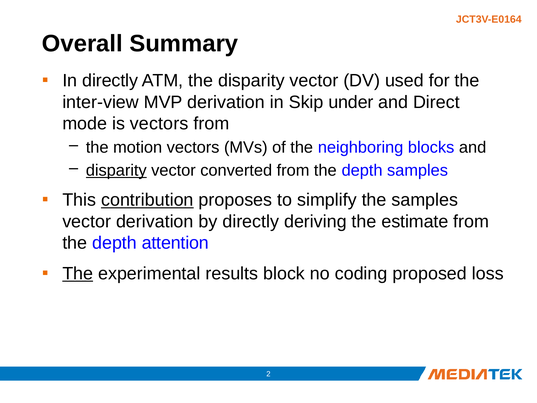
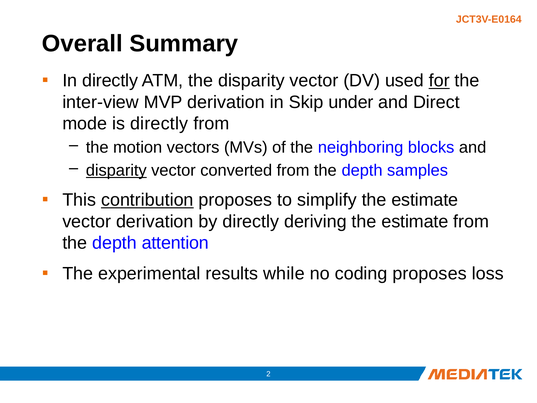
for underline: none -> present (439, 81)
is vectors: vectors -> directly (159, 124)
simplify the samples: samples -> estimate (425, 200)
The underline: present -> none (78, 273)
block: block -> while (284, 273)
coding proposed: proposed -> proposes (430, 273)
